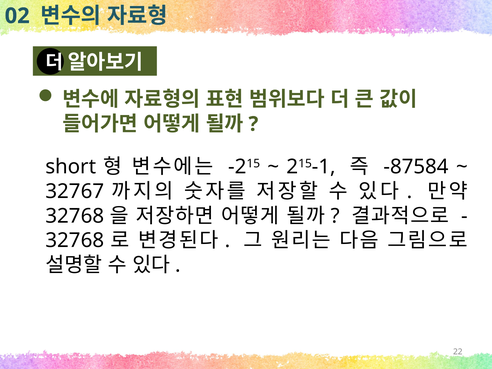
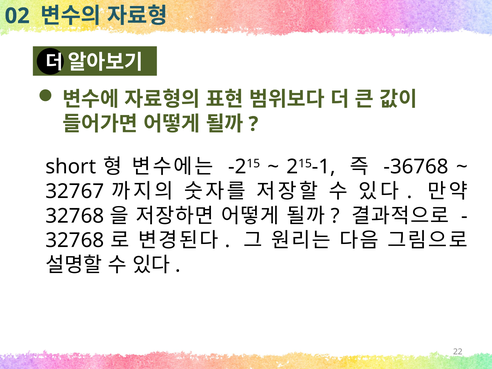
-87584: -87584 -> -36768 (416, 167)
